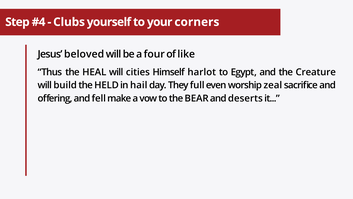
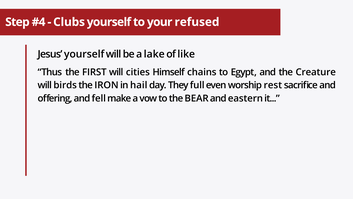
corners: corners -> refused (197, 22)
Jesus beloved: beloved -> yourself (84, 54)
four: four -> lake (154, 54)
HEAL: HEAL -> FIRST (94, 72)
harlot: harlot -> chains (202, 72)
build: build -> birds (65, 85)
HELD: HELD -> IRON (106, 85)
zeal: zeal -> rest (273, 85)
deserts: deserts -> eastern (245, 98)
